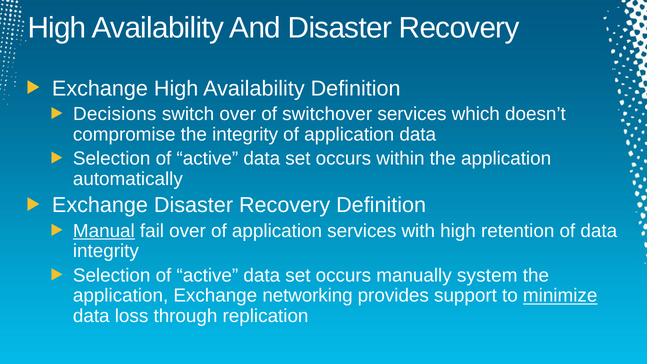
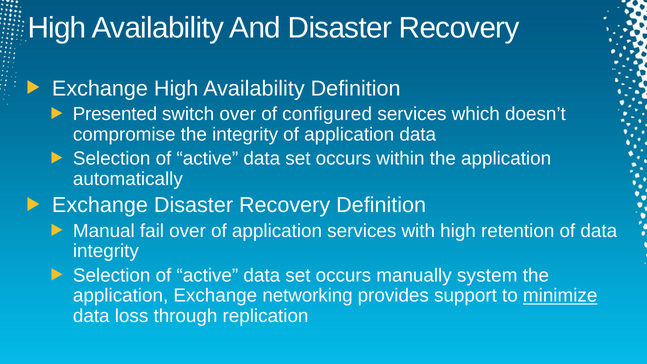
Decisions: Decisions -> Presented (115, 114)
switchover: switchover -> configured (327, 114)
Manual underline: present -> none (104, 231)
